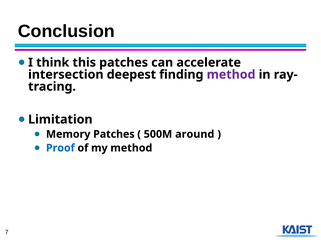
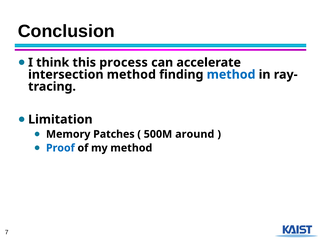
this patches: patches -> process (124, 63)
intersection deepest: deepest -> method (131, 75)
method colour: purple -> blue (231, 75)
